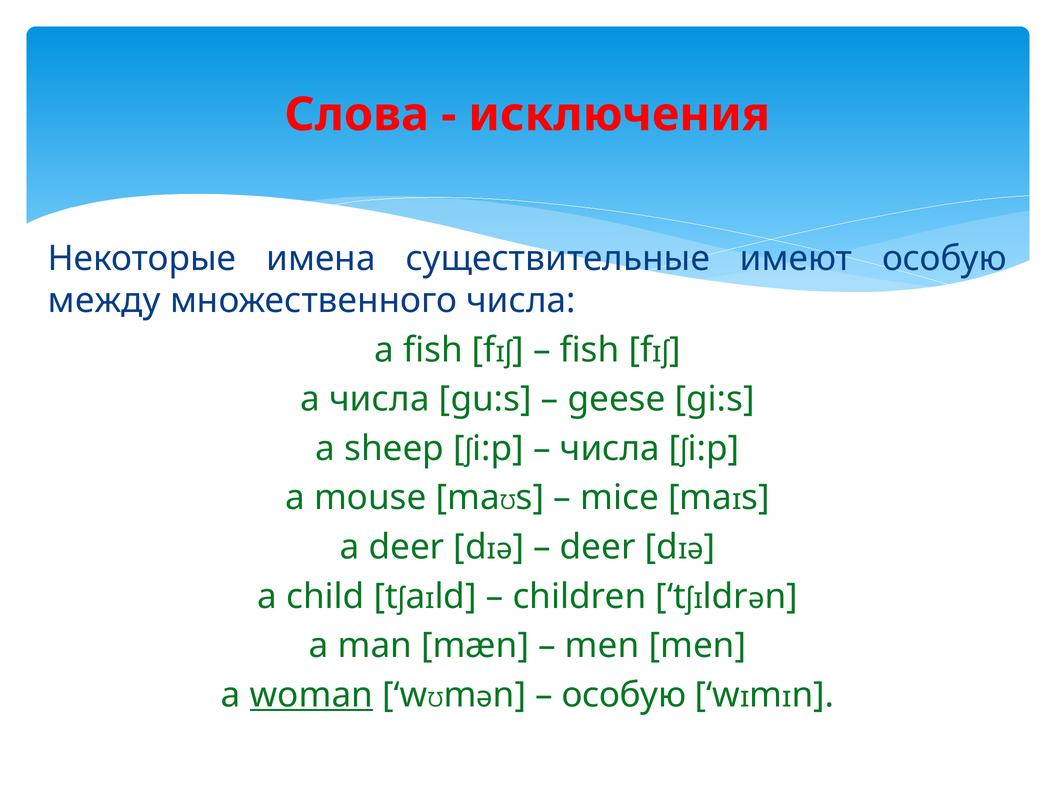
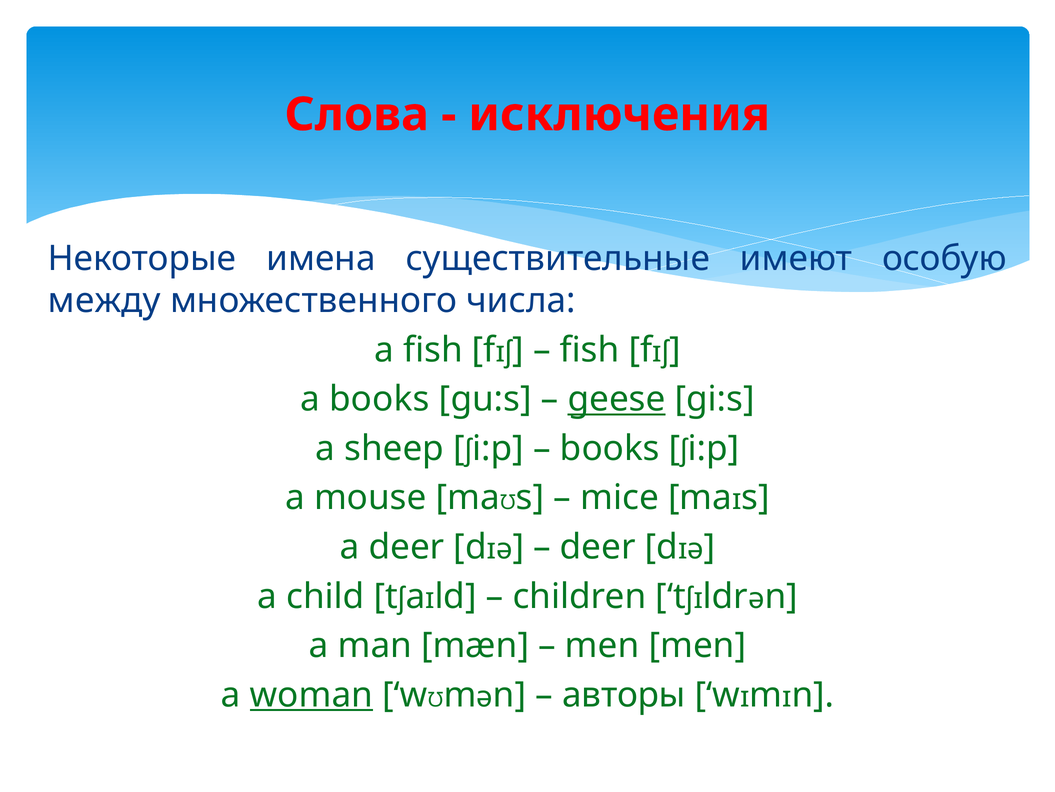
a числа: числа -> books (379, 399)
geese underline: none -> present (617, 399)
числа: числа -> books (610, 448)
особую: особую -> авторы (624, 694)
